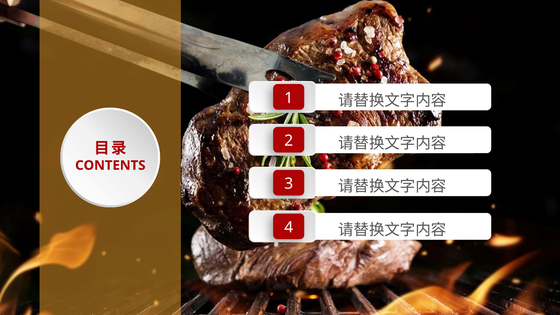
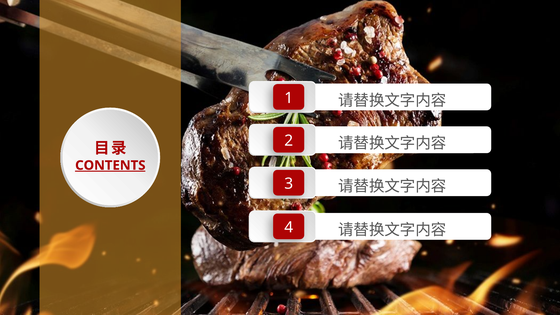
CONTENTS underline: none -> present (110, 165)
